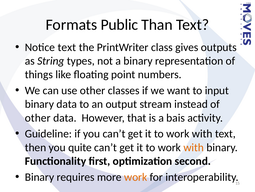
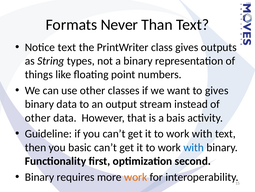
Public: Public -> Never (119, 25)
to input: input -> gives (217, 90)
quite: quite -> basic (80, 147)
with colour: orange -> blue (194, 147)
